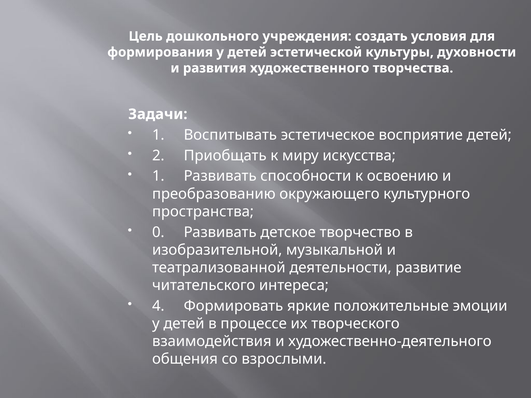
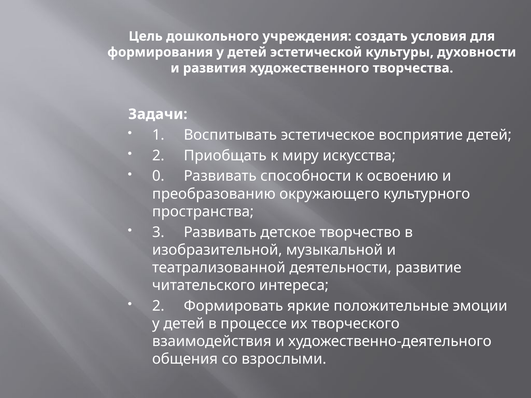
1: 1 -> 0 (158, 176)
0: 0 -> 3 (158, 232)
4: 4 -> 2 (158, 306)
